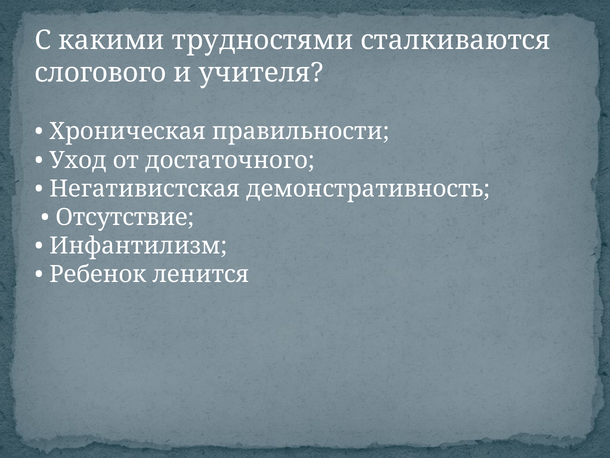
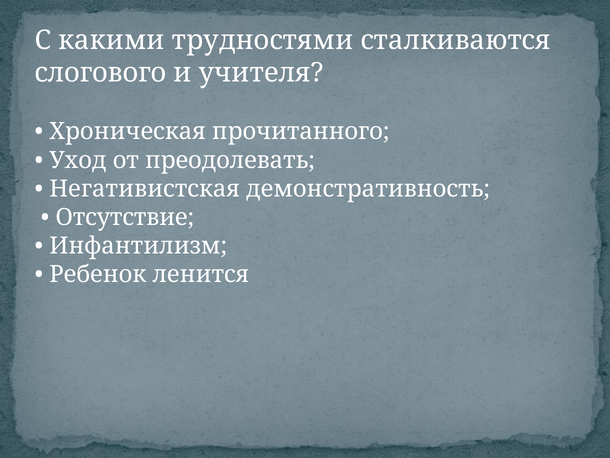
правильности: правильности -> прочитанного (301, 132)
достаточного: достаточного -> преодолевать (230, 160)
